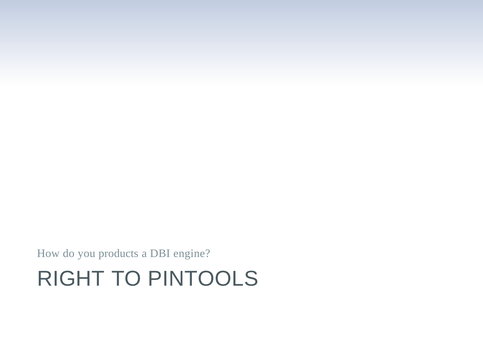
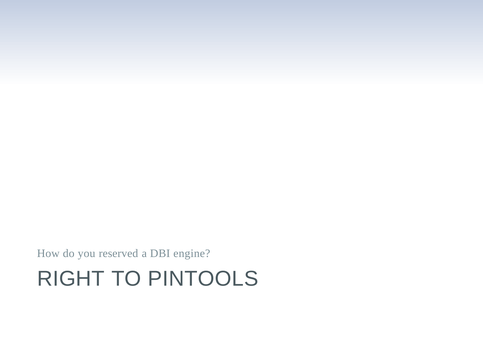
products: products -> reserved (118, 254)
